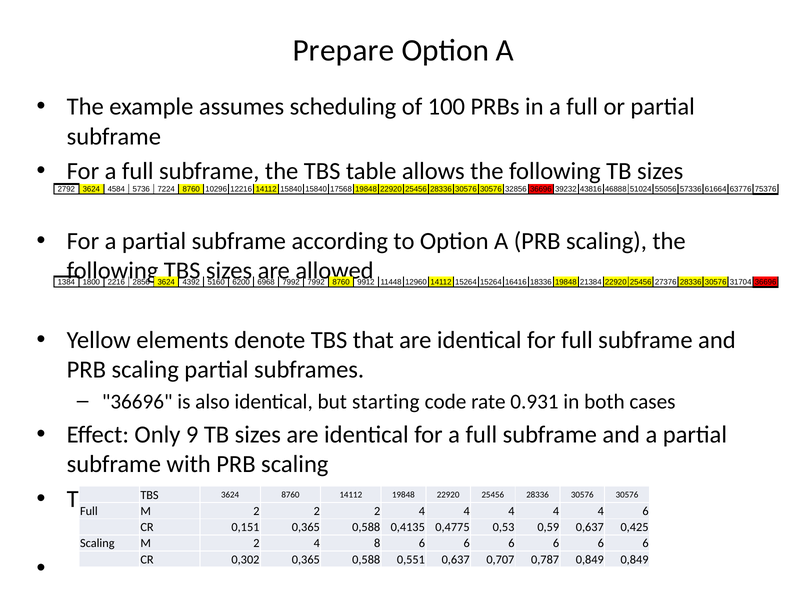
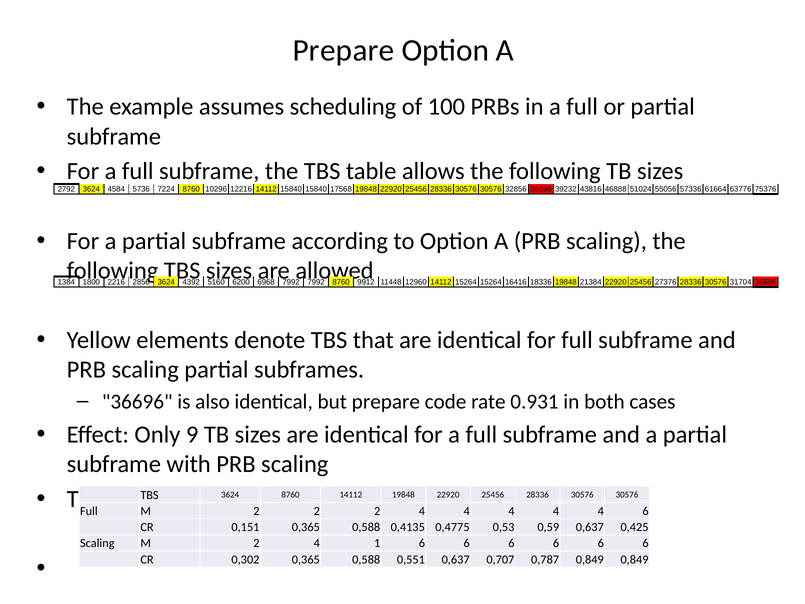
but starting: starting -> prepare (386, 401)
8: 8 -> 1 (377, 543)
